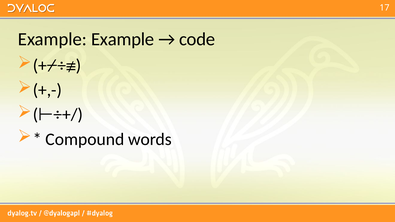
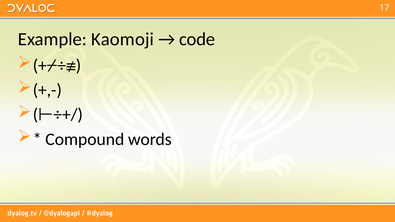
Example Example: Example -> Kaomoji (122, 39)
